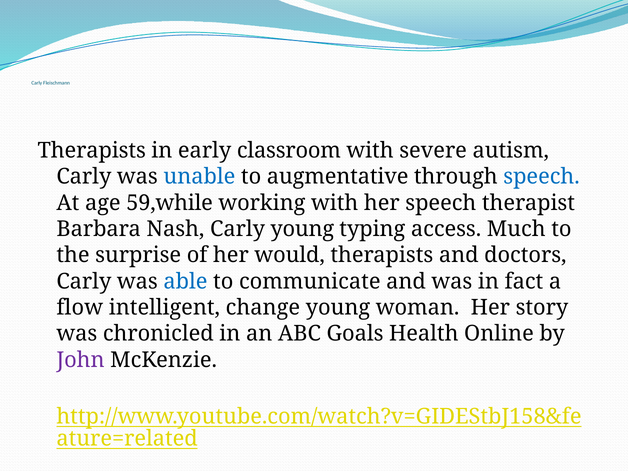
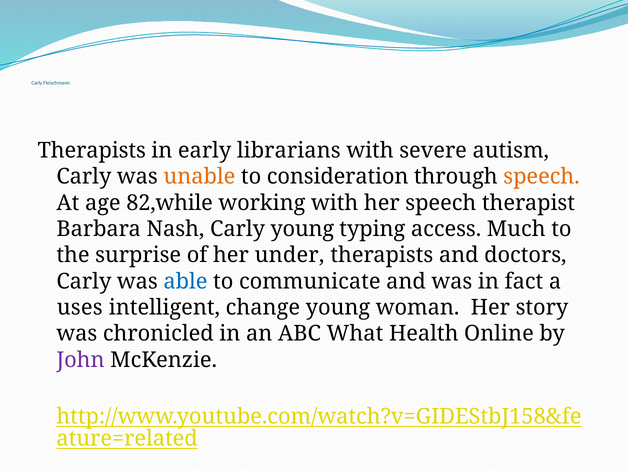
classroom: classroom -> librarians (289, 151)
unable colour: blue -> orange (199, 177)
augmentative: augmentative -> consideration (338, 177)
speech colour: blue -> orange (542, 177)
59,while: 59,while -> 82,while (170, 203)
would: would -> under (290, 255)
flow: flow -> uses (80, 308)
Goals: Goals -> What (355, 334)
